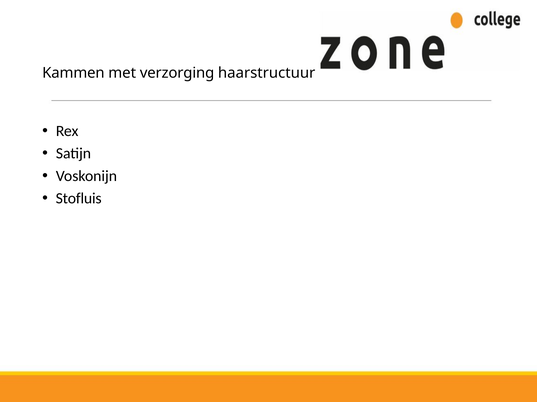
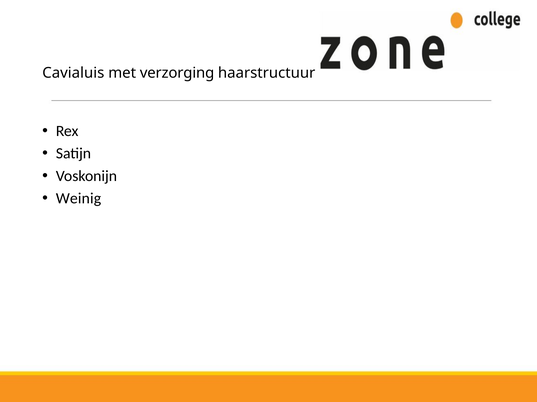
Kammen: Kammen -> Cavialuis (73, 73)
Stofluis: Stofluis -> Weinig (78, 199)
